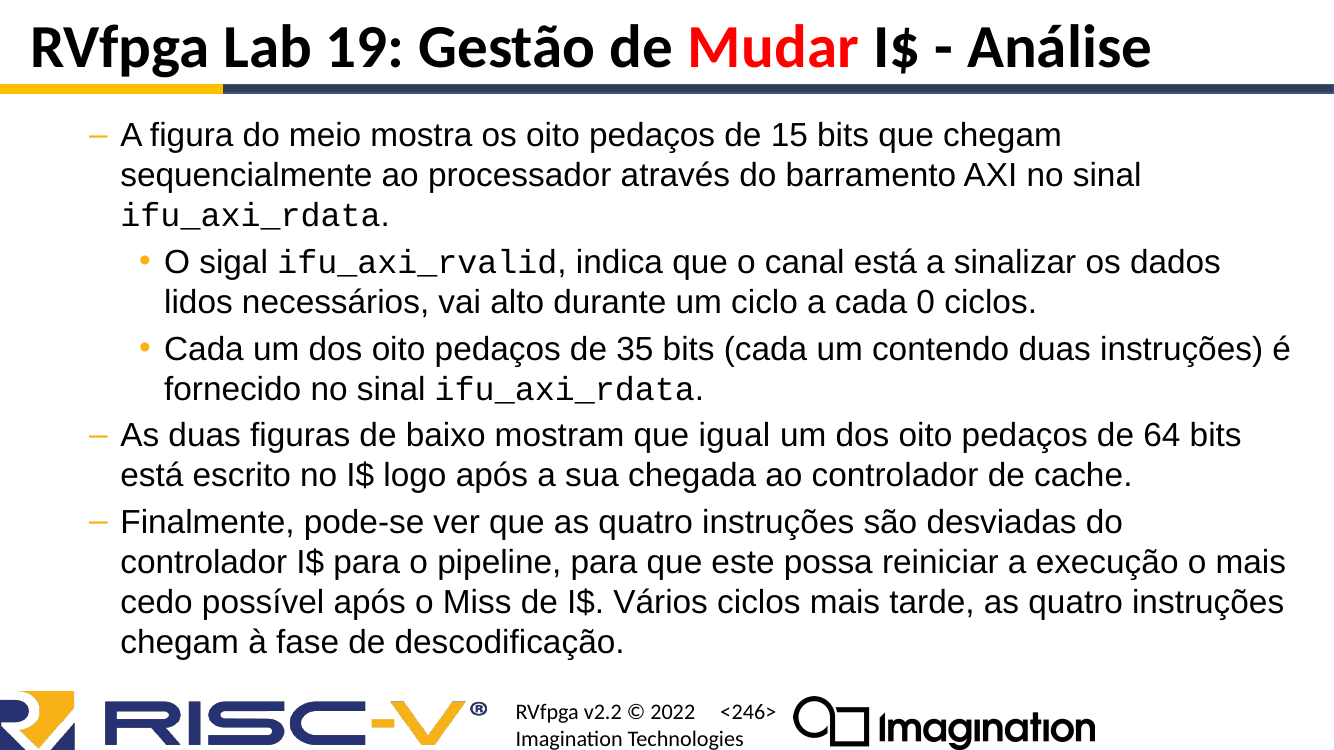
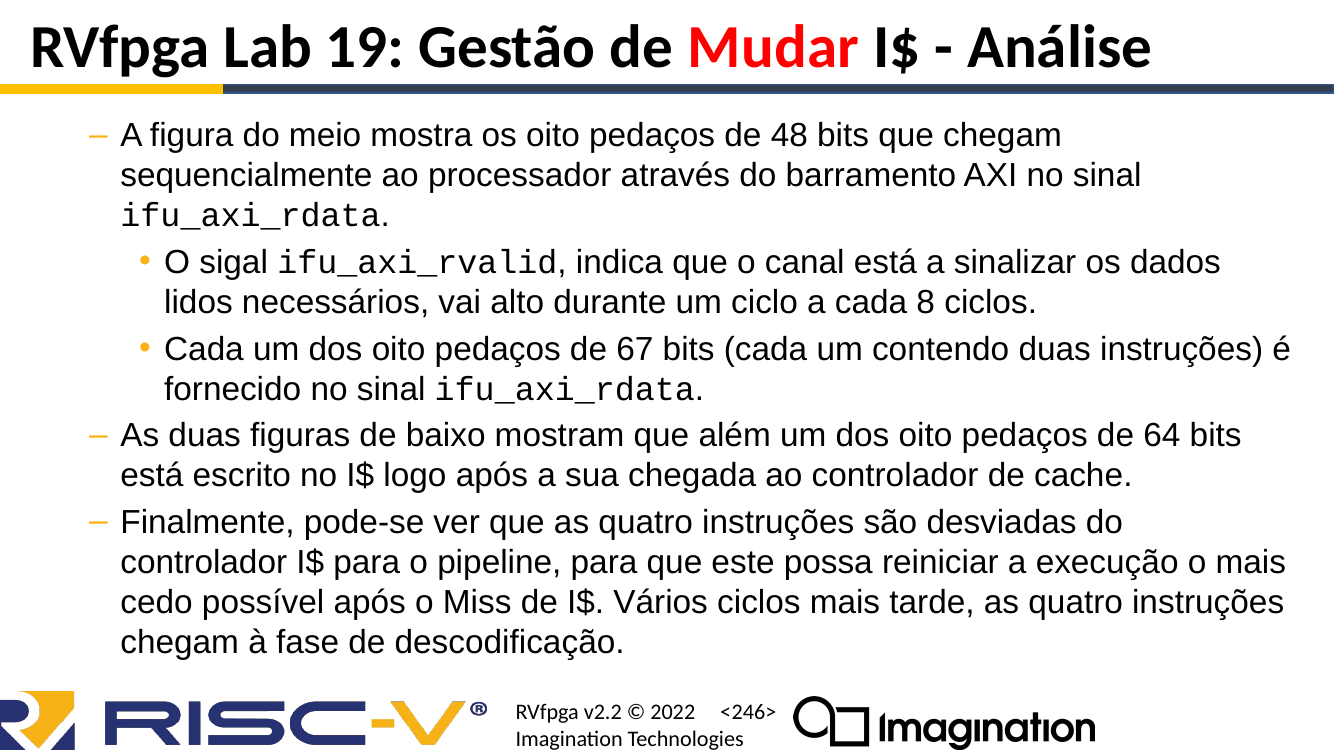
15: 15 -> 48 (789, 136)
0: 0 -> 8 (926, 303)
35: 35 -> 67 (635, 349)
igual: igual -> além (735, 436)
